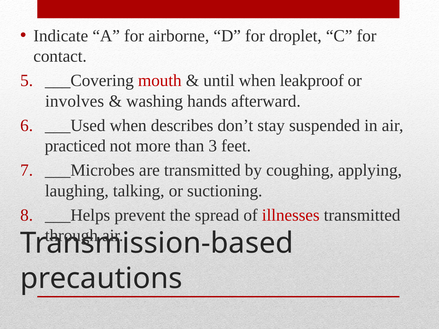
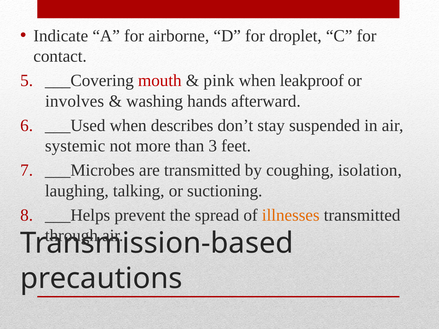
until: until -> pink (219, 81)
practiced: practiced -> systemic (75, 146)
applying: applying -> isolation (370, 170)
illnesses colour: red -> orange (291, 215)
